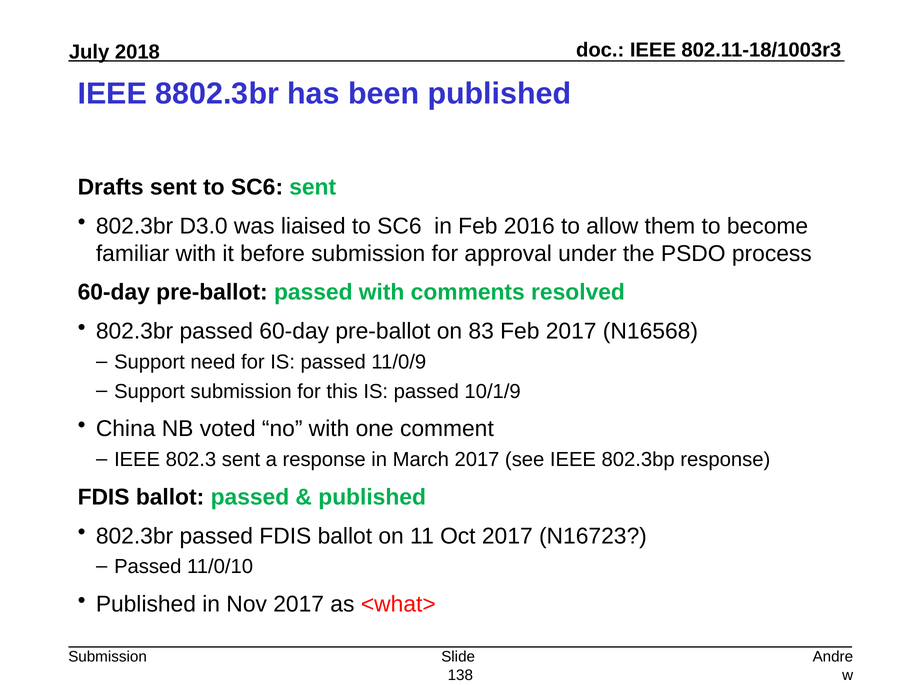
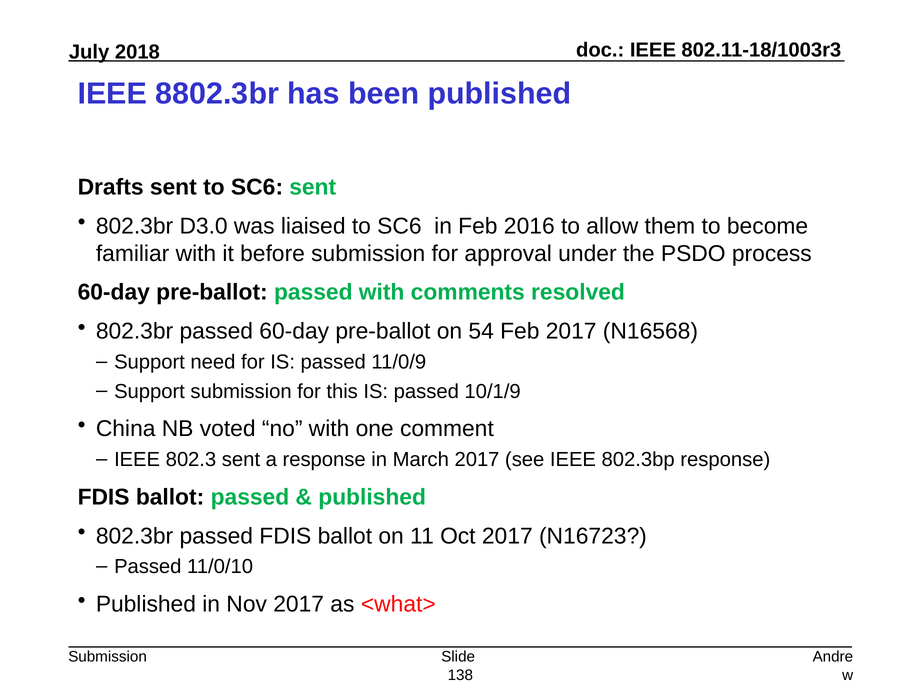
83: 83 -> 54 (481, 331)
